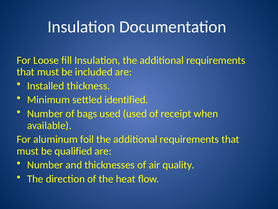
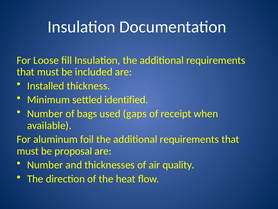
used used: used -> gaps (135, 113)
qualified: qualified -> proposal (73, 151)
